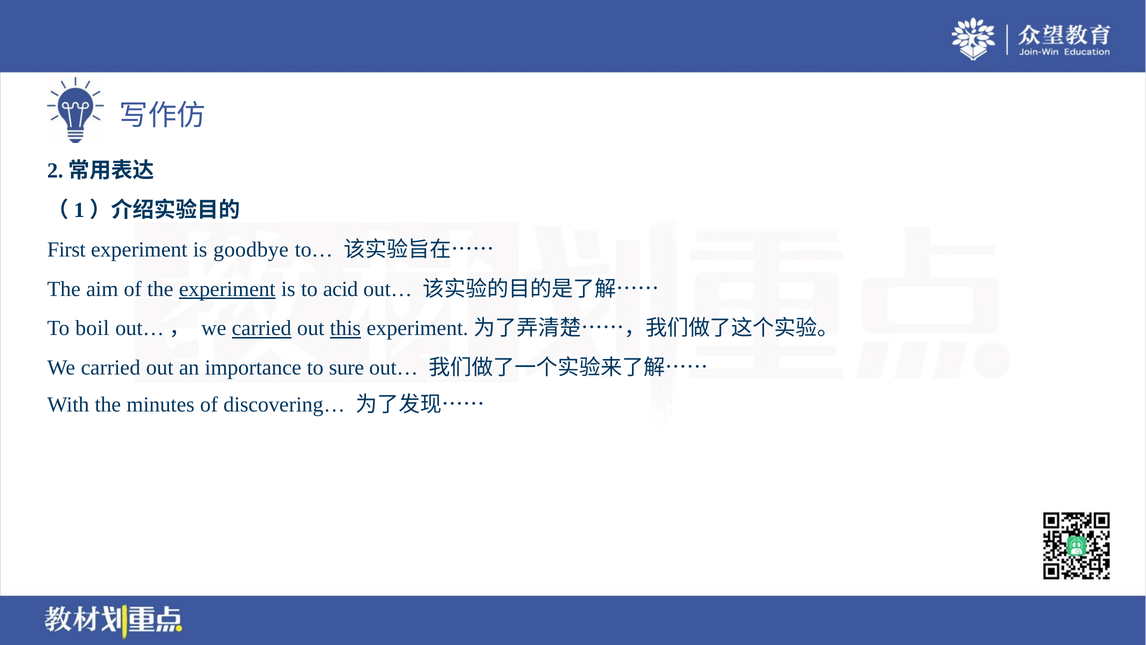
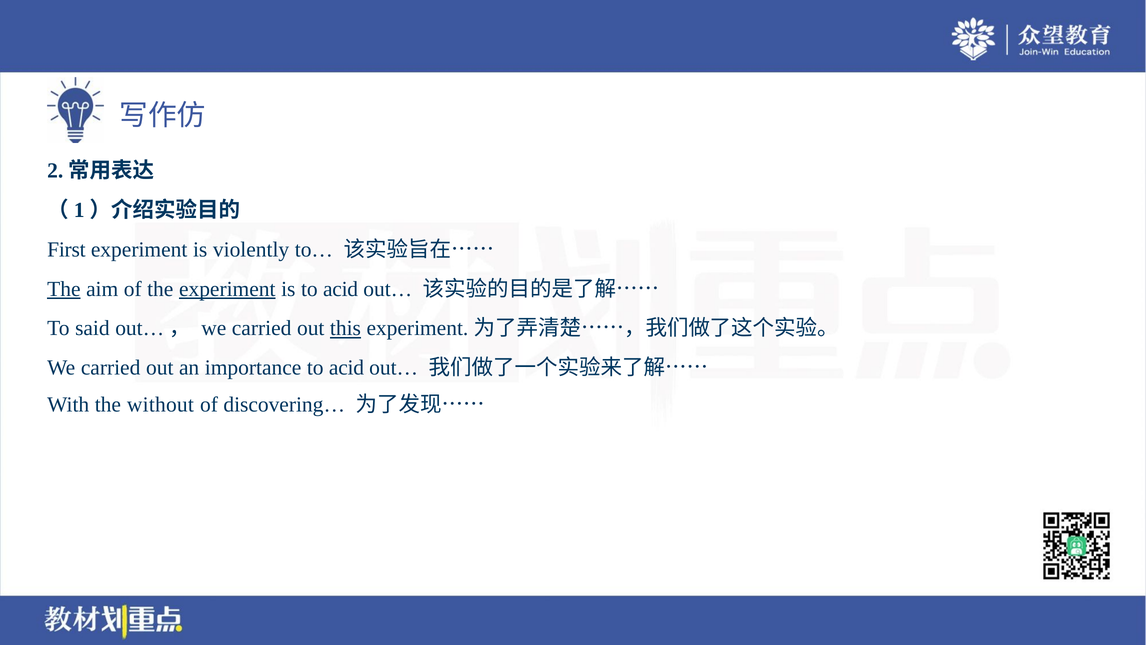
goodbye: goodbye -> violently (251, 249)
The underline: none -> present (64, 289)
boil: boil -> said (92, 328)
carried underline: present -> none (262, 328)
sure: sure -> acid (346, 368)
minutes: minutes -> without (160, 405)
